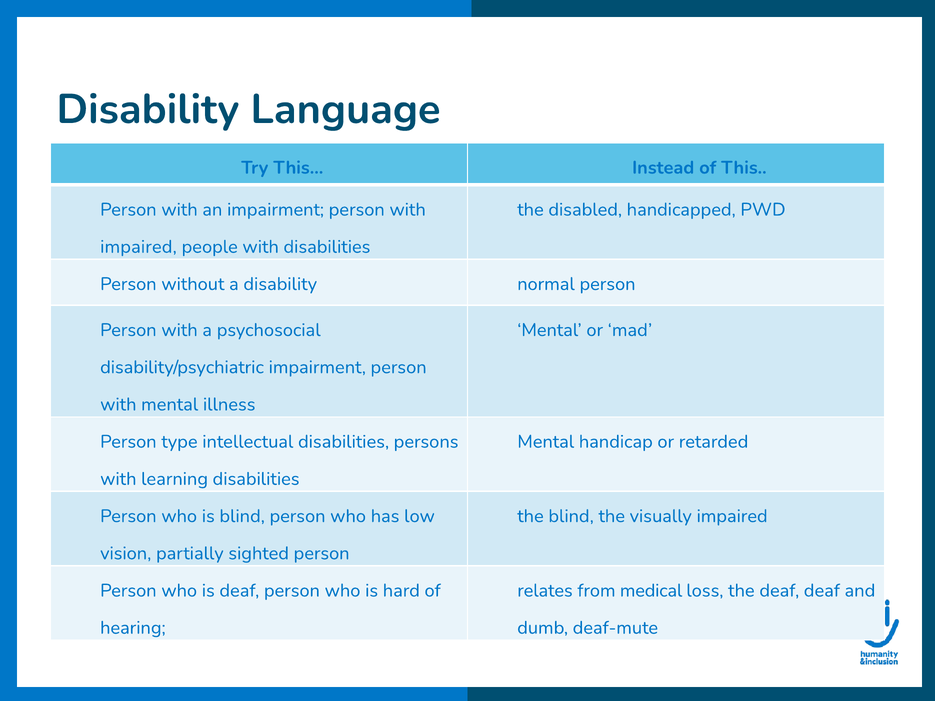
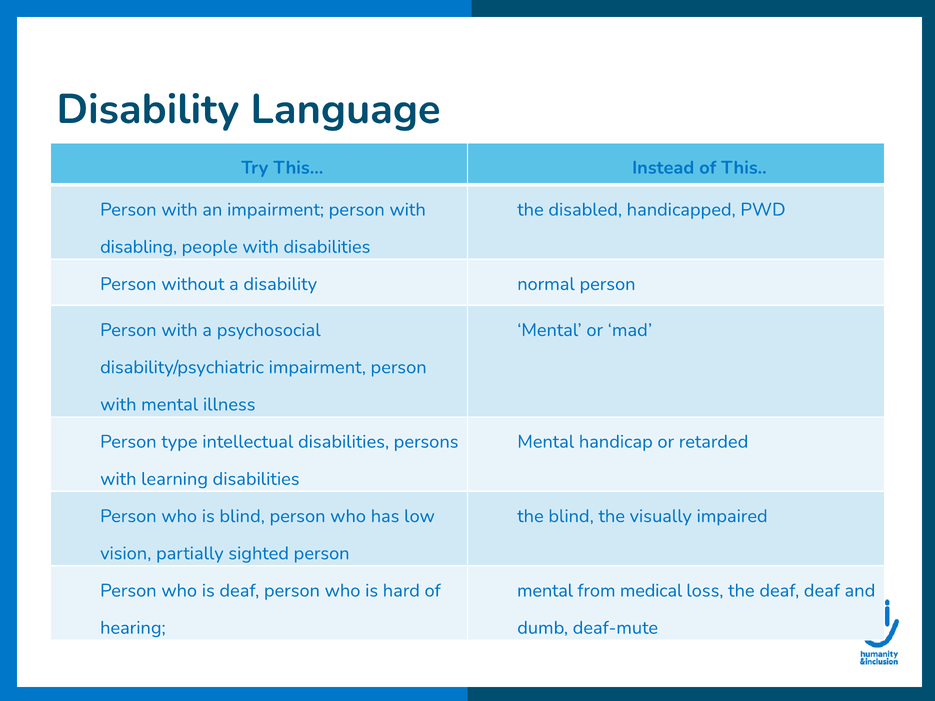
impaired: impaired -> disabling (139, 247)
relates: relates -> mental (545, 591)
